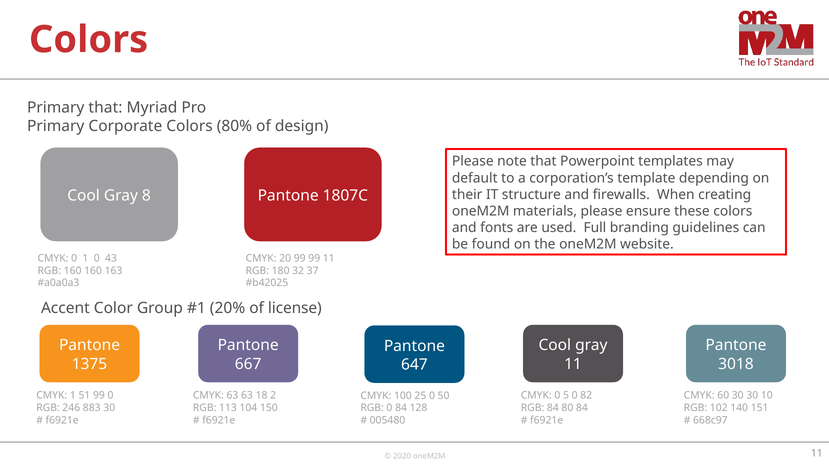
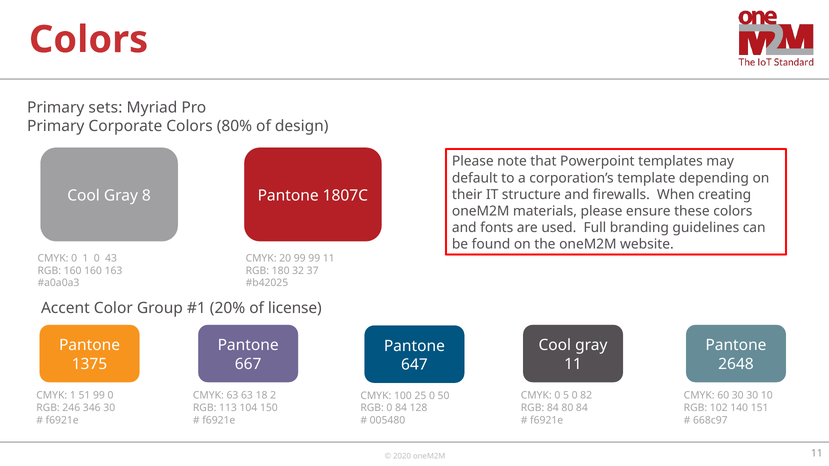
Primary that: that -> sets (105, 108)
3018: 3018 -> 2648 (736, 364)
883: 883 -> 346 (92, 408)
